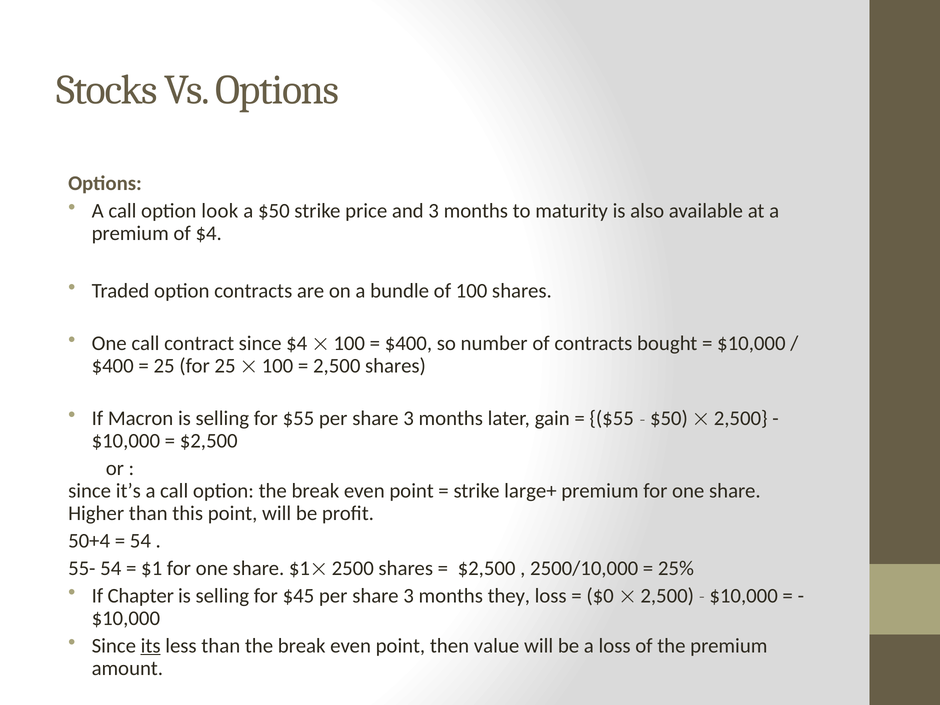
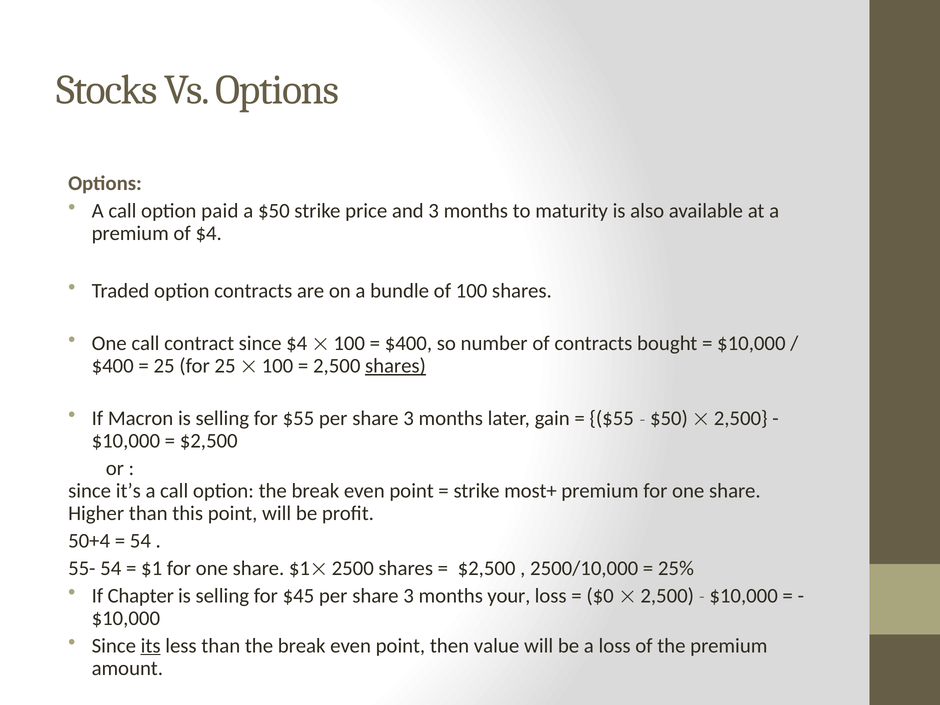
look: look -> paid (220, 211)
shares underline: none -> present (395, 366)
large+: large+ -> most+ (530, 491)
they: they -> your (509, 596)
